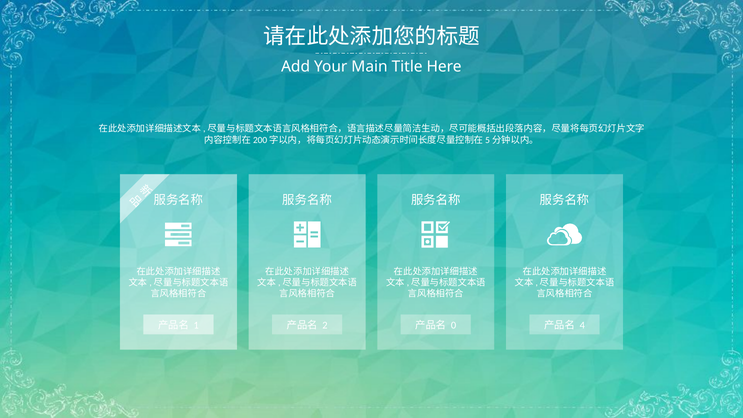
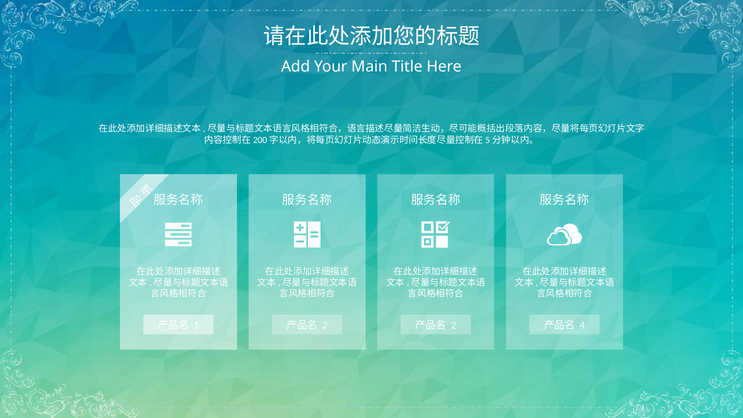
0: 0 -> 2 (454, 325)
